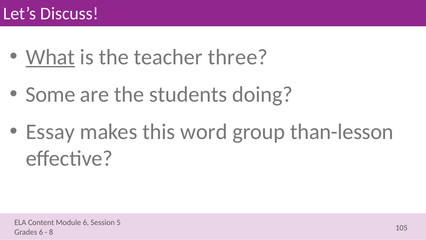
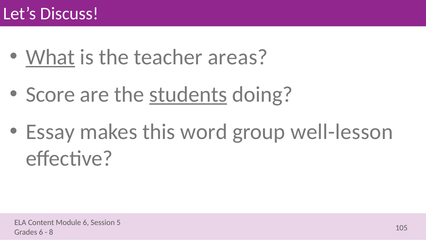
three: three -> areas (238, 57)
Some: Some -> Score (50, 94)
students underline: none -> present (188, 94)
than-lesson: than-lesson -> well-lesson (342, 132)
